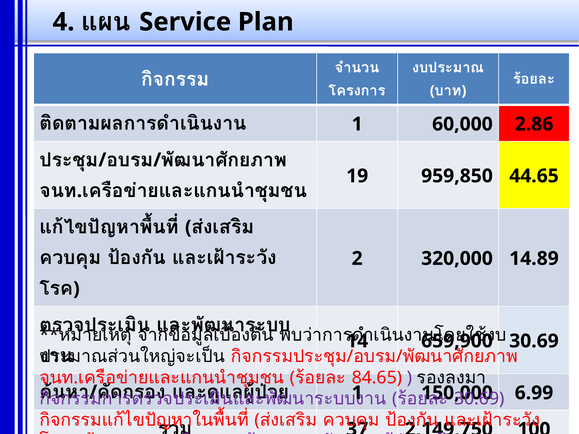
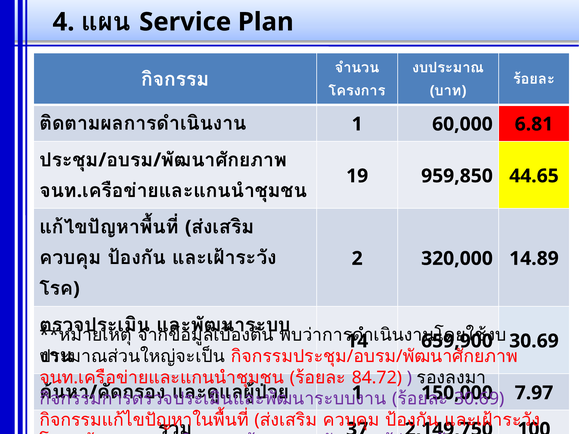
2.86: 2.86 -> 6.81 (534, 124)
84.65: 84.65 -> 84.72 (377, 378)
6.99: 6.99 -> 7.97 (534, 393)
